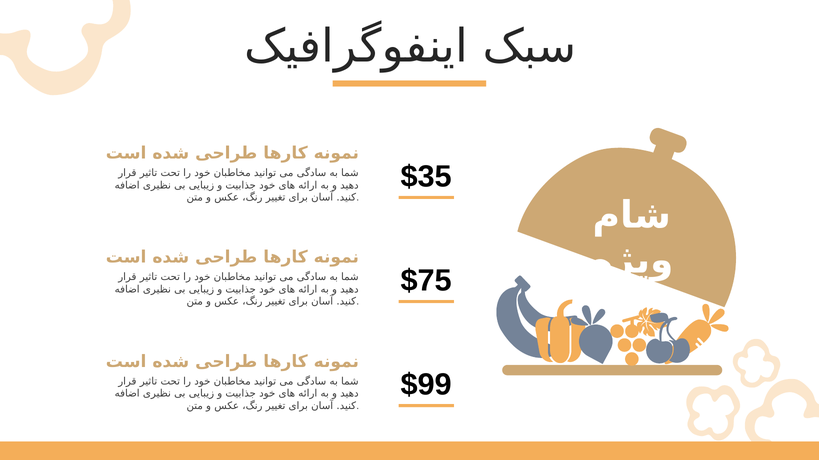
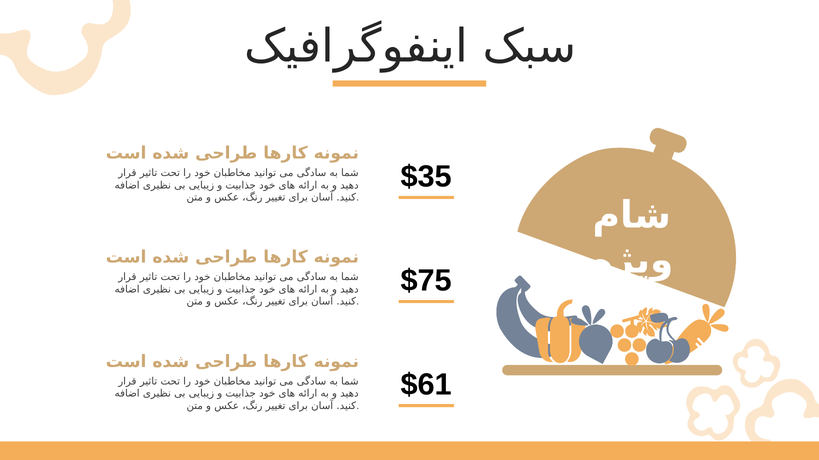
$99: $99 -> $61 (426, 385)
